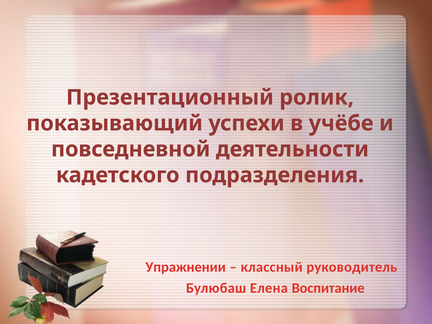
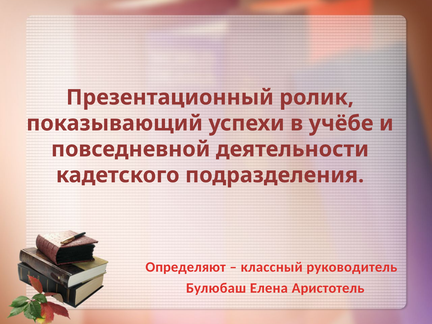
Упражнении: Упражнении -> Определяют (186, 267)
Воспитание: Воспитание -> Аристотель (328, 288)
